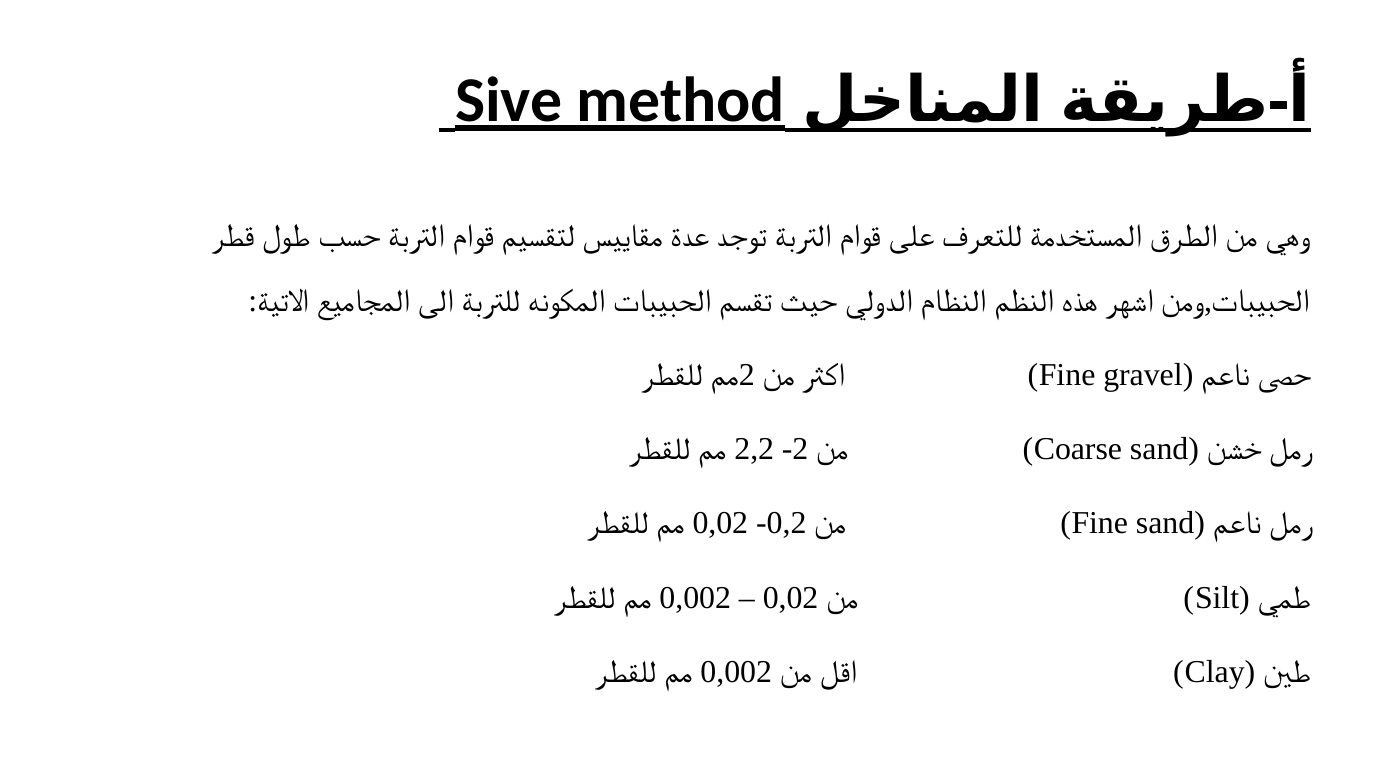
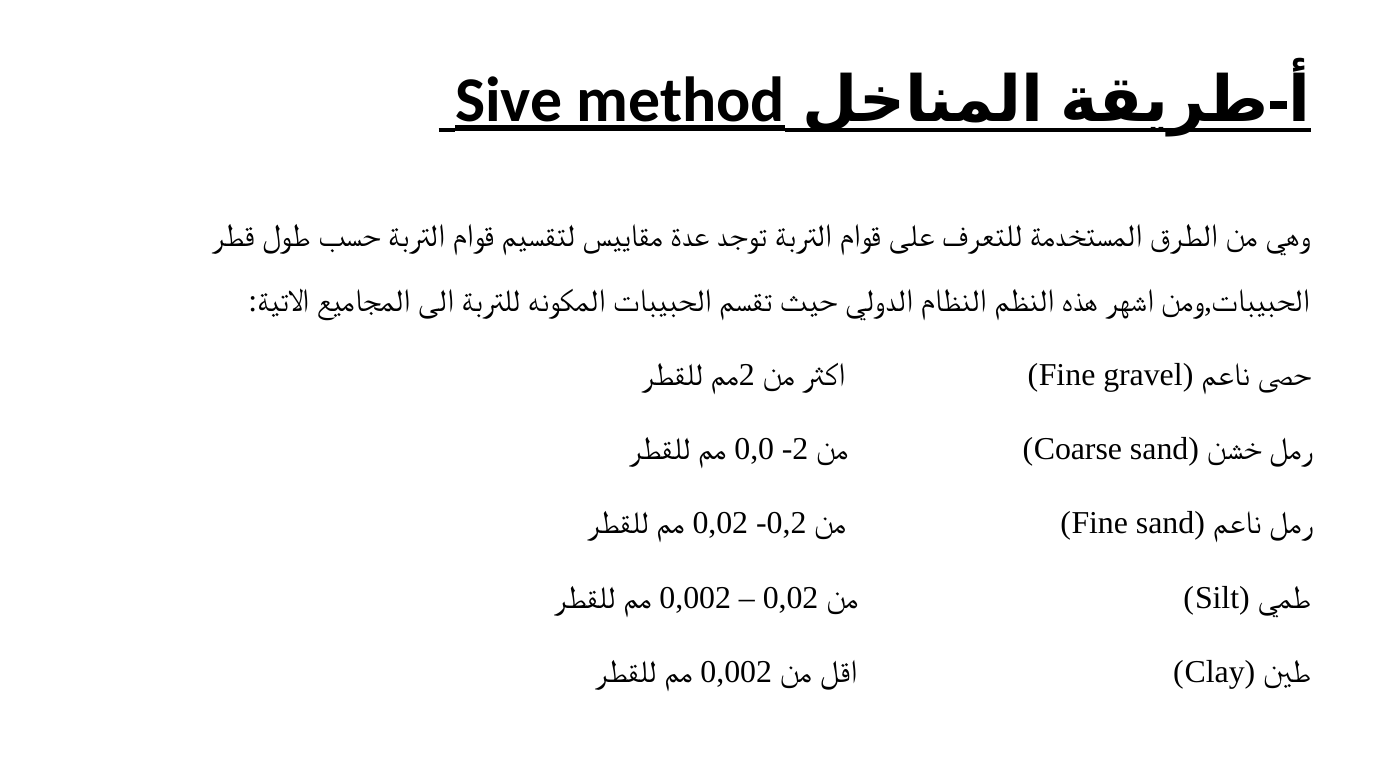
2,2: 2,2 -> 0,0 (754, 449)
